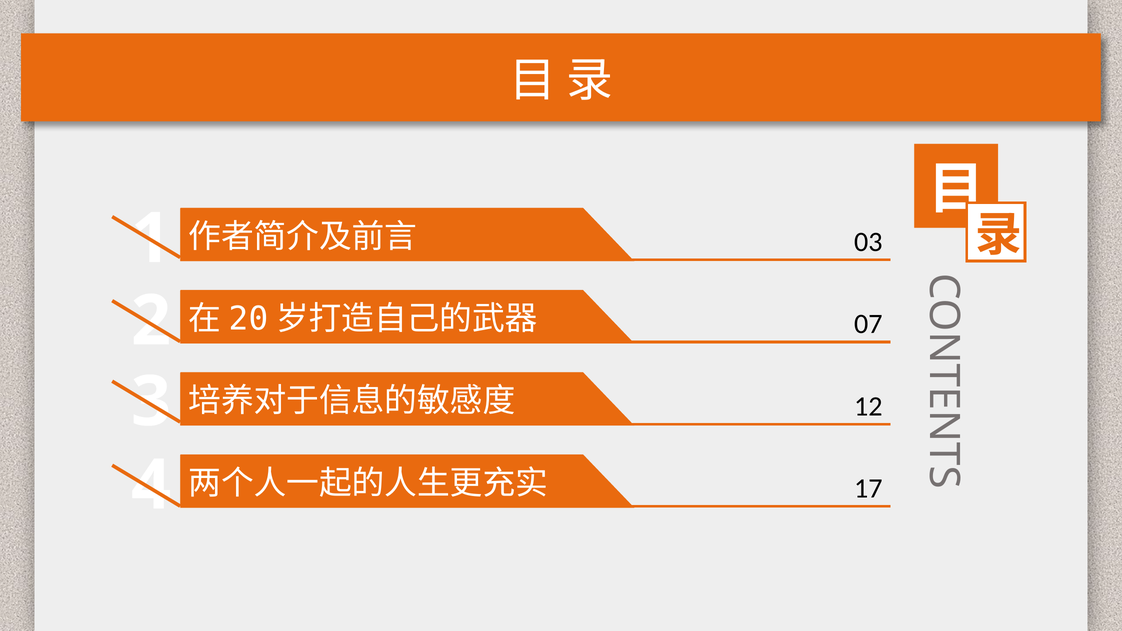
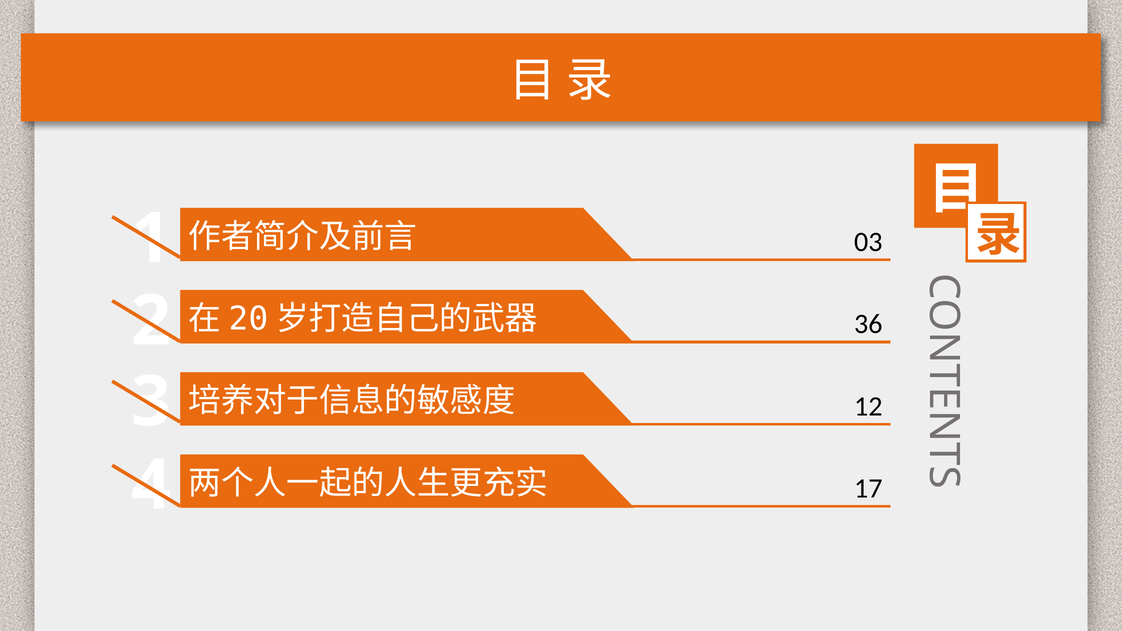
07: 07 -> 36 (868, 324)
